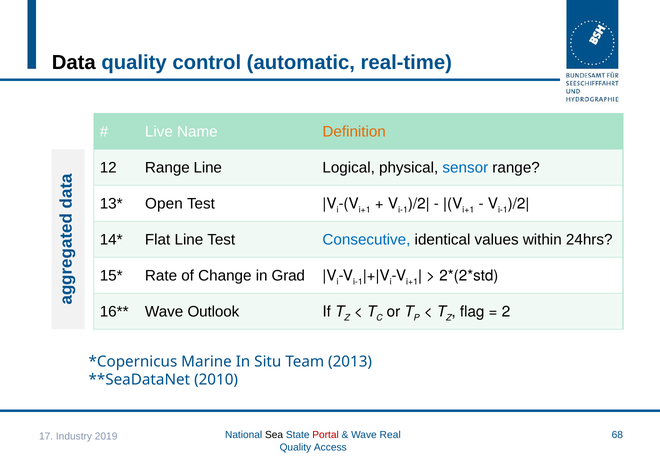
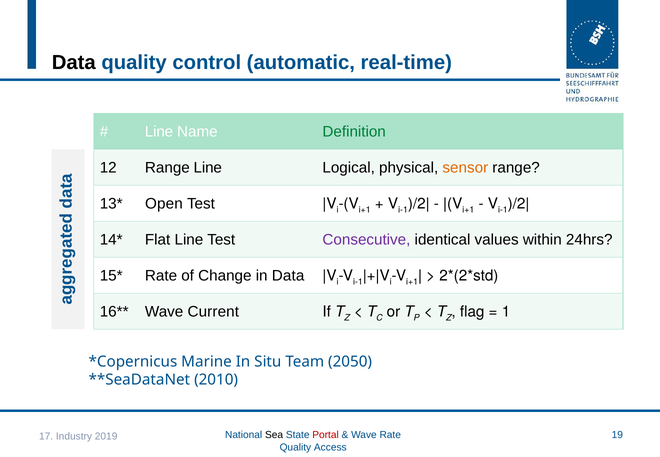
Live: Live -> Line (159, 132)
Definition colour: orange -> green (354, 132)
sensor colour: blue -> orange (465, 168)
Consecutive colour: blue -> purple (366, 240)
in Grad: Grad -> Data (288, 276)
Outlook: Outlook -> Current (213, 311)
2: 2 -> 1 (506, 312)
2013: 2013 -> 2050 (350, 362)
Wave Real: Real -> Rate (390, 435)
68: 68 -> 19 (617, 435)
